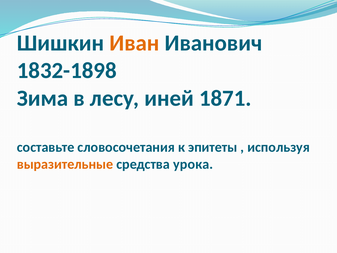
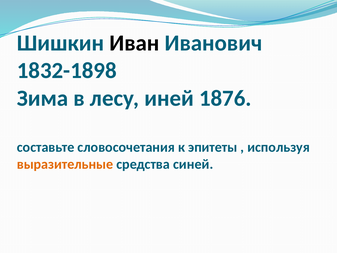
Иван colour: orange -> black (134, 43)
1871: 1871 -> 1876 (225, 98)
урока: урока -> синей (193, 164)
